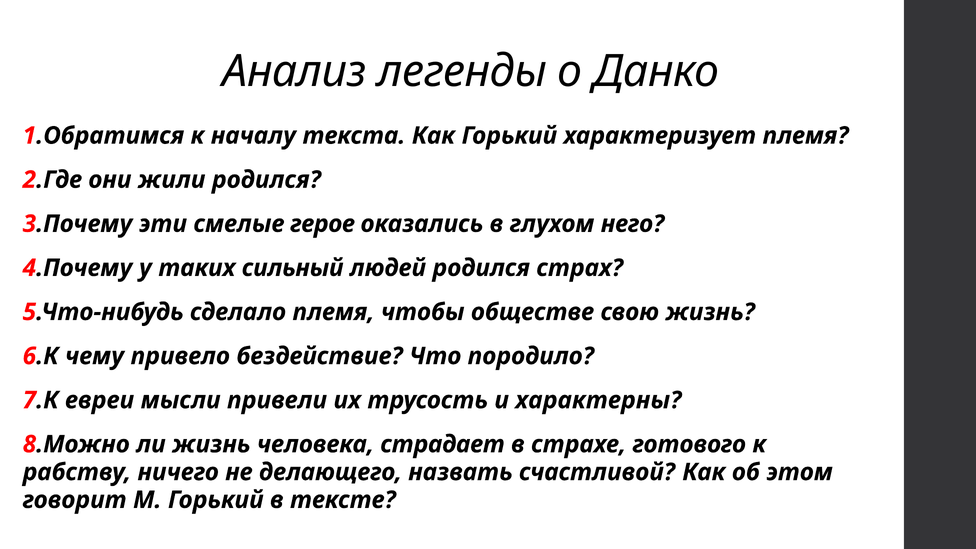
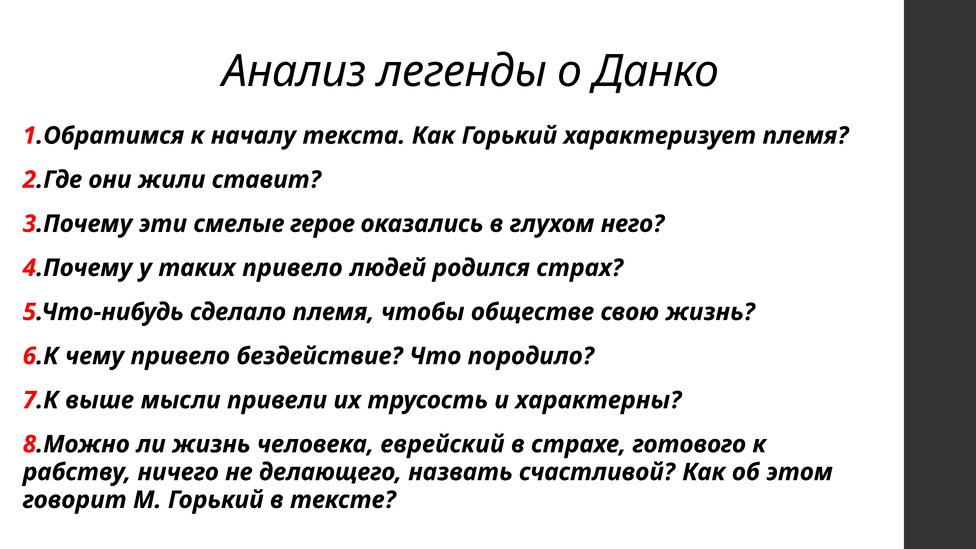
жили родился: родился -> ставит (266, 180)
таких сильный: сильный -> привело (292, 268)
евреи: евреи -> выше (100, 400)
страдает: страдает -> еврейский (442, 444)
